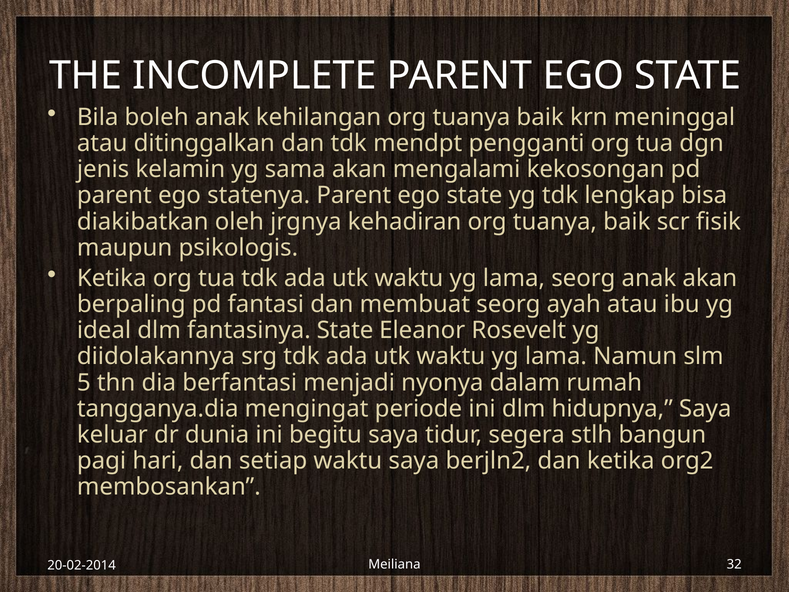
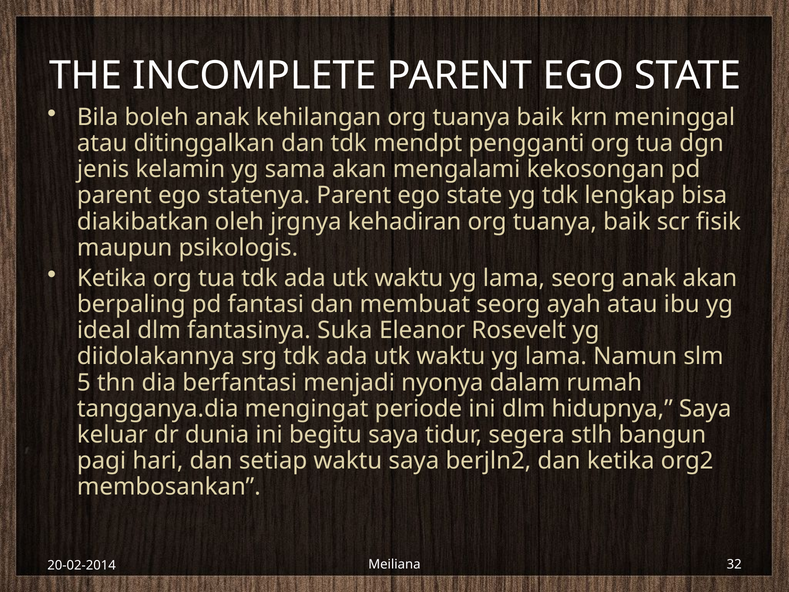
fantasinya State: State -> Suka (345, 330)
